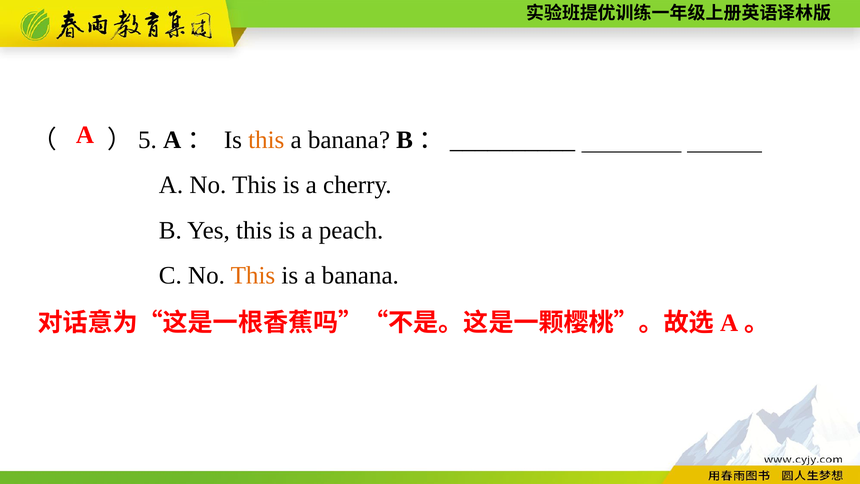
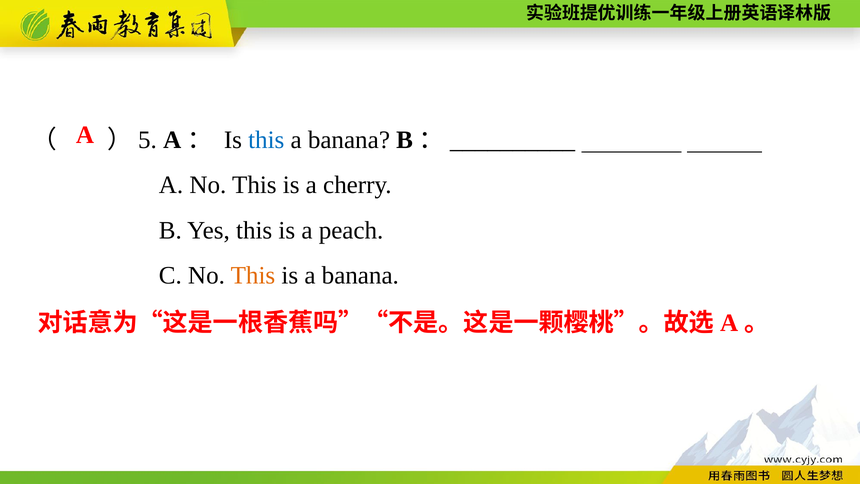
this colour: orange -> blue (266, 140)
